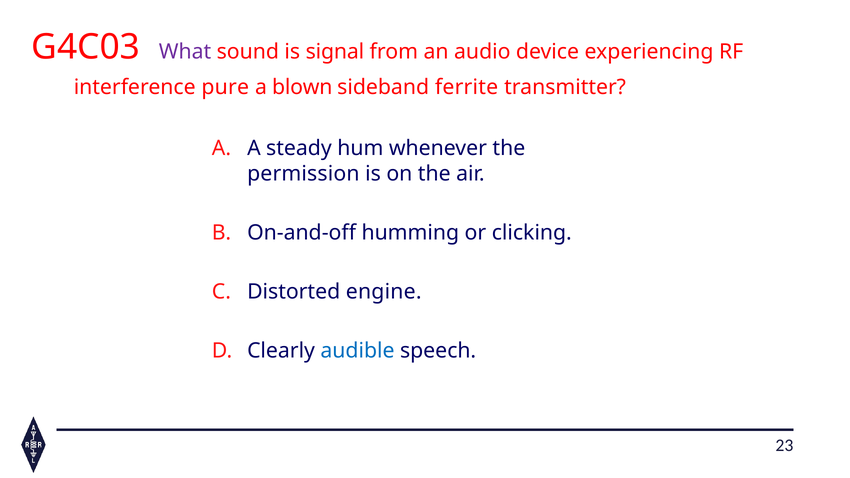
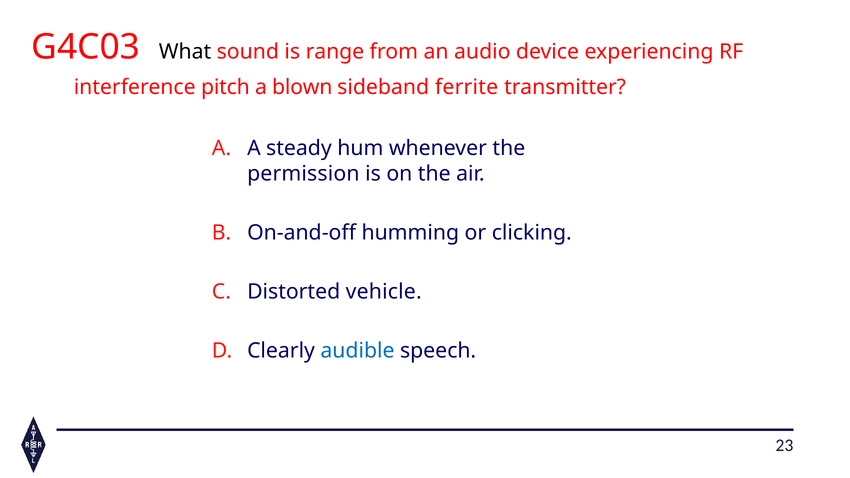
What colour: purple -> black (185, 52)
signal: signal -> range (335, 52)
pure: pure -> pitch (225, 87)
engine: engine -> vehicle (384, 292)
